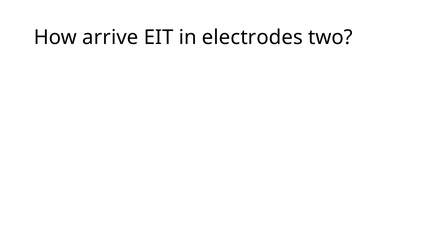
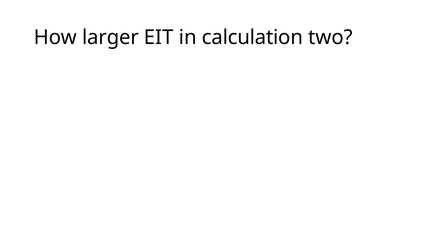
arrive: arrive -> larger (111, 37)
electrodes: electrodes -> calculation (252, 37)
